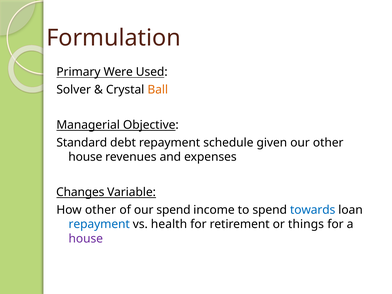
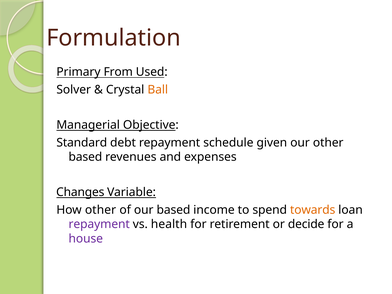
Were: Were -> From (118, 72)
house: house -> based (85, 157)
our spend: spend -> based (173, 210)
towards colour: blue -> orange (313, 210)
repayment colour: blue -> purple (99, 224)
things: things -> decide (306, 224)
